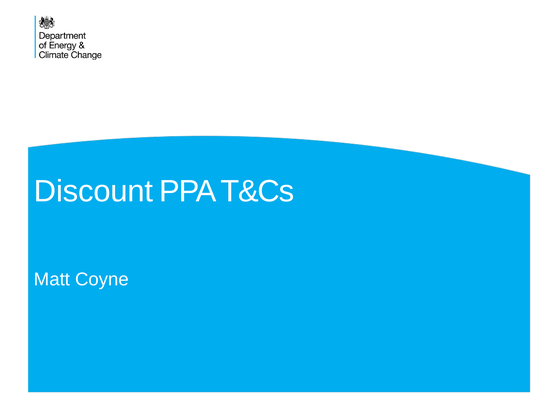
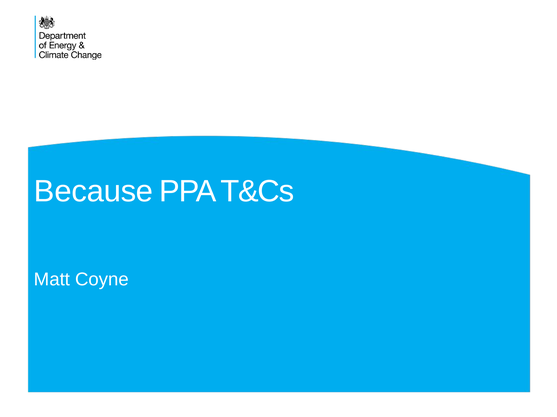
Discount: Discount -> Because (94, 192)
